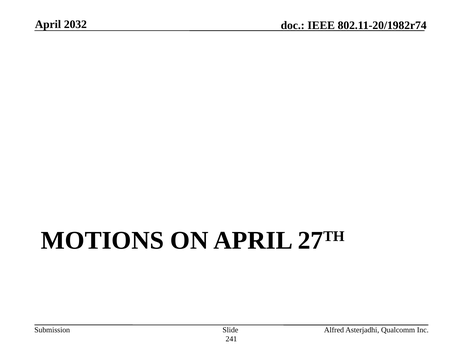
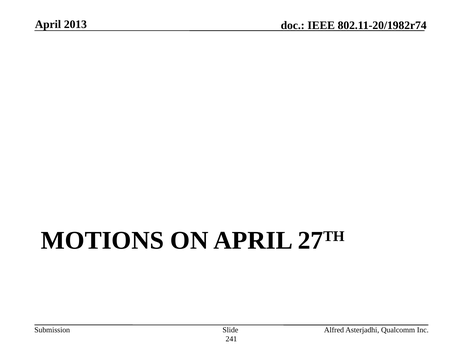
2032: 2032 -> 2013 (75, 24)
